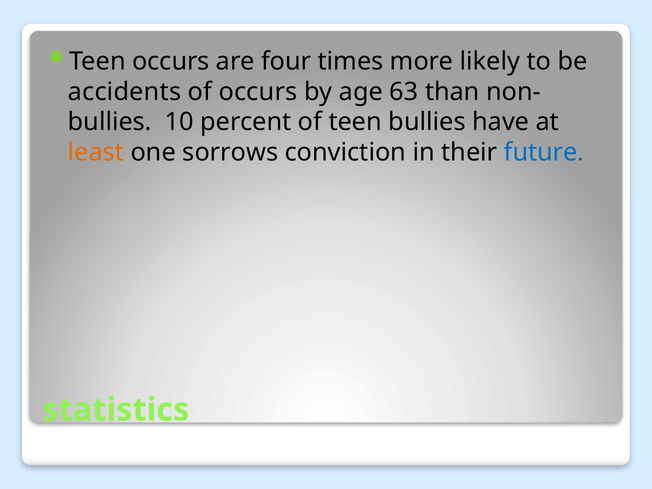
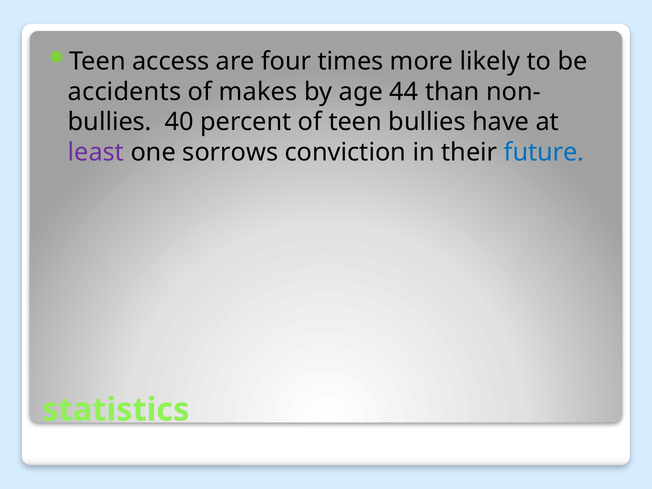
Teen occurs: occurs -> access (171, 61)
of occurs: occurs -> makes (258, 92)
63: 63 -> 44 (404, 92)
10: 10 -> 40 (179, 122)
least colour: orange -> purple (96, 152)
